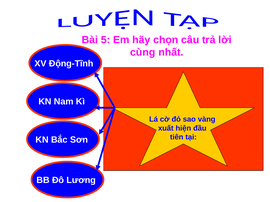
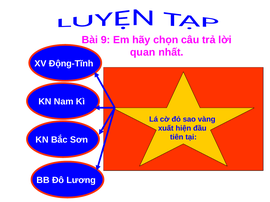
5: 5 -> 9 (106, 40)
cùng: cùng -> quan (143, 52)
